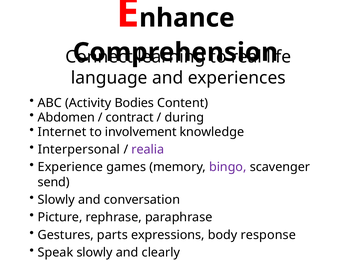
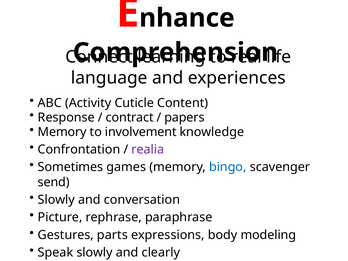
Bodies: Bodies -> Cuticle (134, 103)
Abdomen: Abdomen -> Response (66, 117)
during: during -> papers (184, 117)
Internet: Internet -> Memory (62, 132)
Interpersonal: Interpersonal -> Confrontation (79, 150)
Experience: Experience -> Sometimes (70, 167)
bingo colour: purple -> blue (228, 167)
response: response -> modeling (268, 235)
